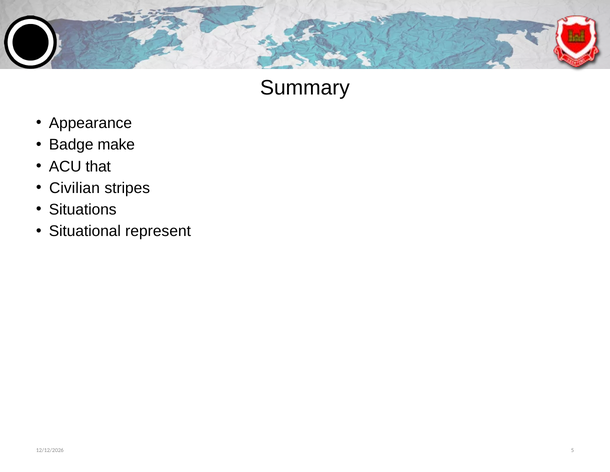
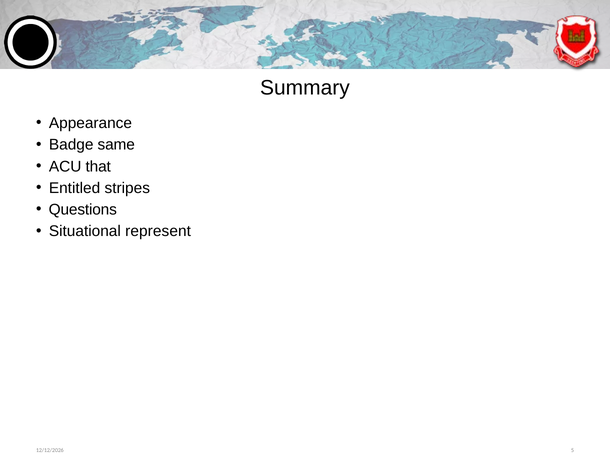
make: make -> same (116, 145)
Civilian: Civilian -> Entitled (75, 188)
Situations: Situations -> Questions (83, 209)
